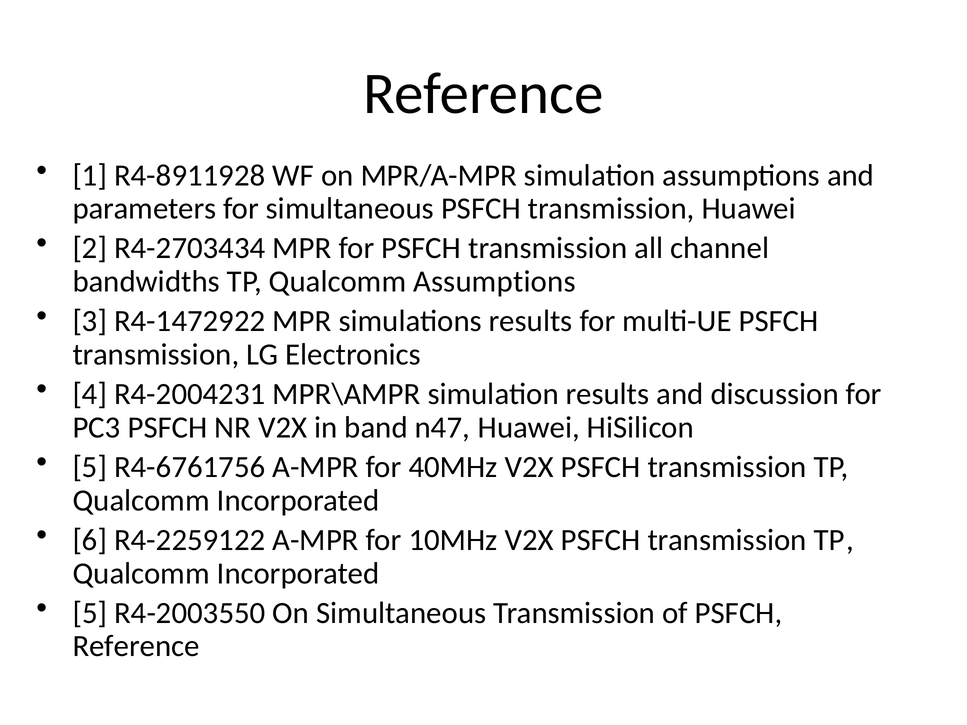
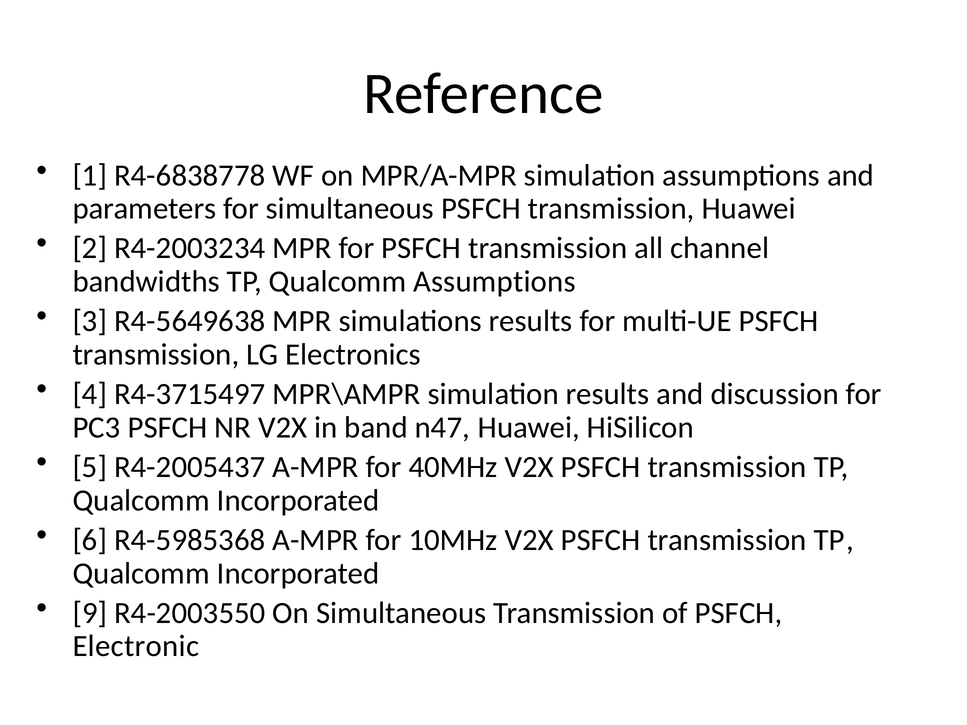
R4-8911928: R4-8911928 -> R4-6838778 (190, 175)
R4-2703434: R4-2703434 -> R4-2003234 (190, 248)
R4-1472922: R4-1472922 -> R4-5649638 (190, 321)
R4-2004231: R4-2004231 -> R4-3715497 (190, 394)
R4-6761756: R4-6761756 -> R4-2005437 (190, 467)
R4-2259122: R4-2259122 -> R4-5985368 (190, 540)
5: 5 -> 9 (90, 613)
Reference: Reference -> Electronic (136, 646)
